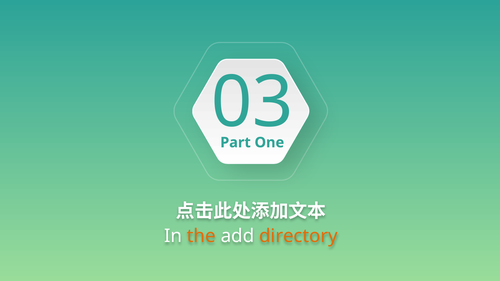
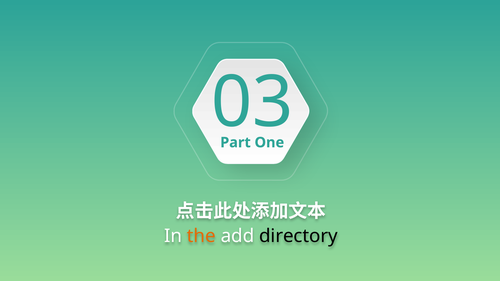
directory colour: orange -> black (298, 236)
